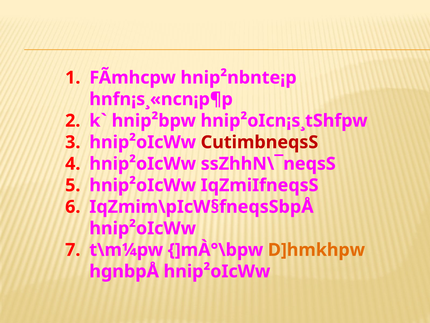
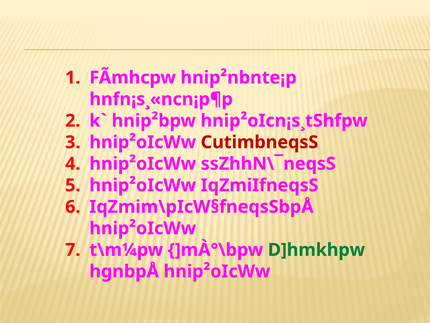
D]hmkhpw colour: orange -> green (316, 250)
